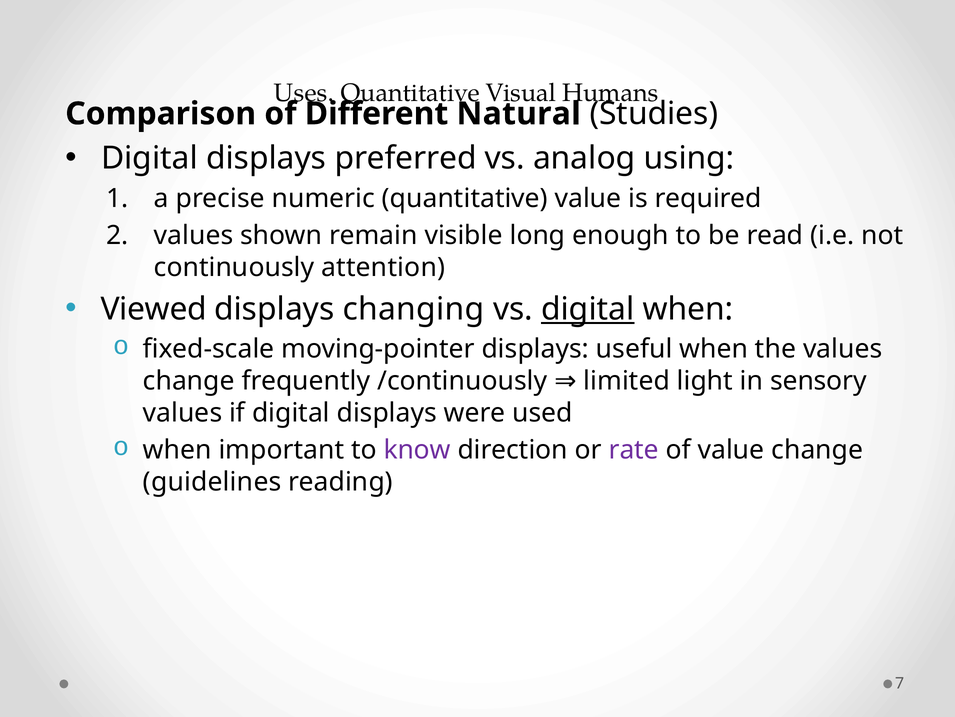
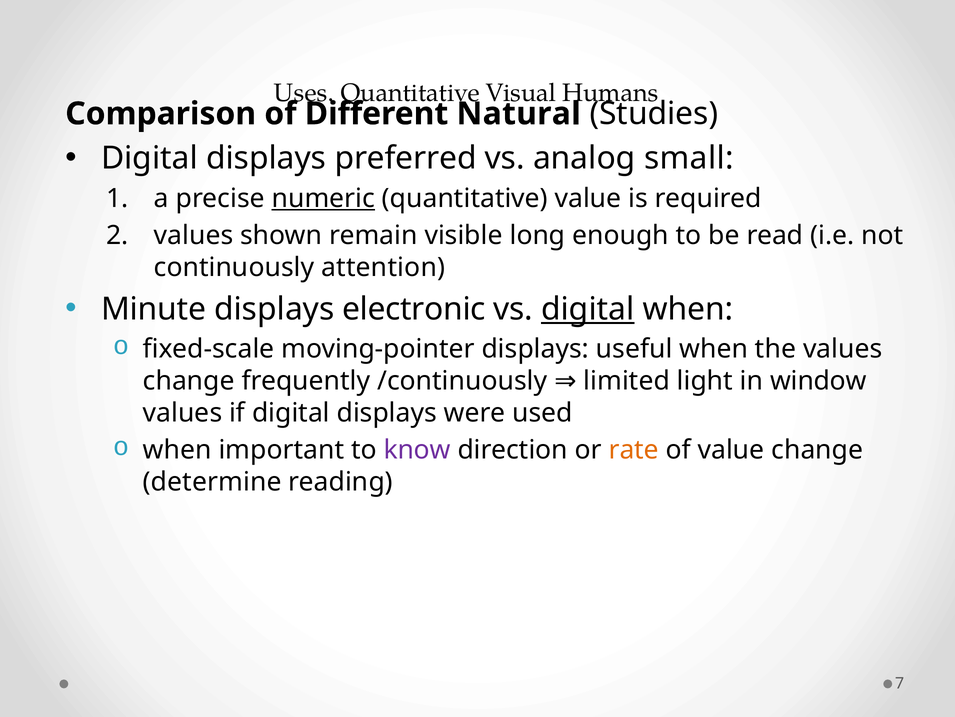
using: using -> small (689, 158)
numeric underline: none -> present (323, 198)
Viewed: Viewed -> Minute (154, 309)
changing: changing -> electronic (414, 309)
sensory: sensory -> window (818, 381)
rate colour: purple -> orange (634, 450)
guidelines: guidelines -> determine (212, 482)
